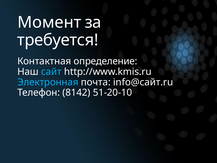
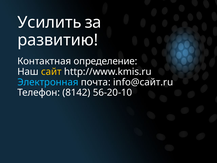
Момент: Момент -> Усилить (49, 22)
требуется: требуется -> развитию (58, 40)
сайт colour: light blue -> yellow (51, 72)
51-20-10: 51-20-10 -> 56-20-10 (112, 92)
